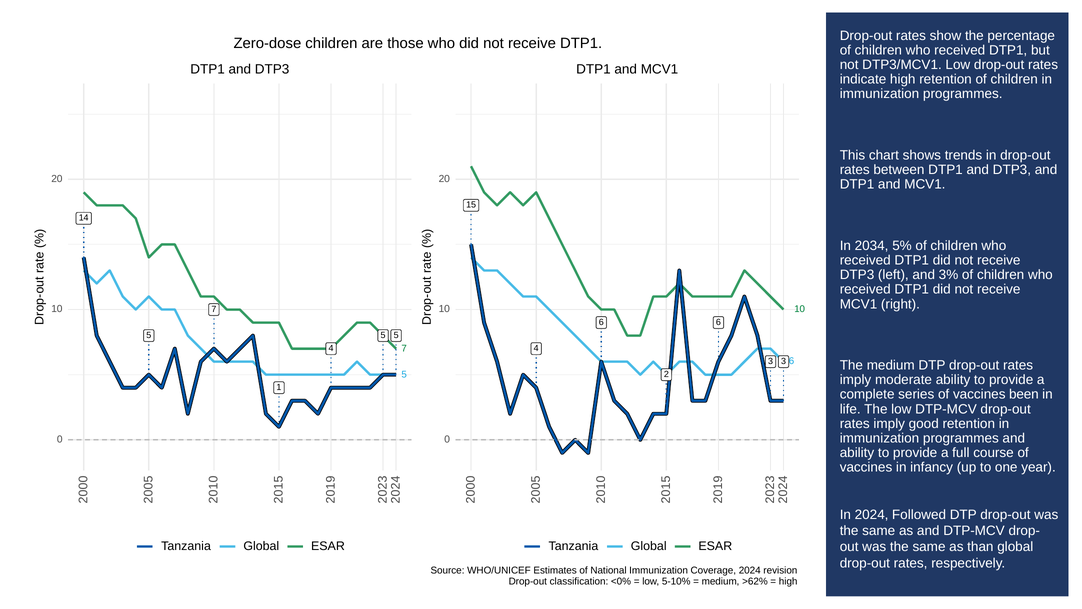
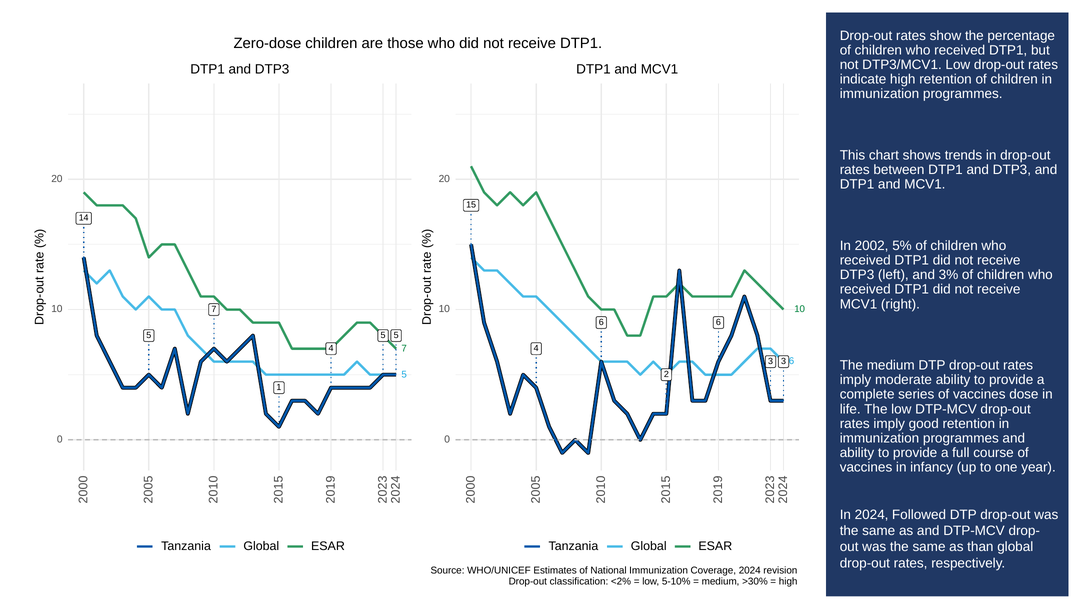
2034: 2034 -> 2002 (872, 245)
been: been -> dose (1024, 394)
<0%: <0% -> <2% (621, 581)
>62%: >62% -> >30% (755, 581)
